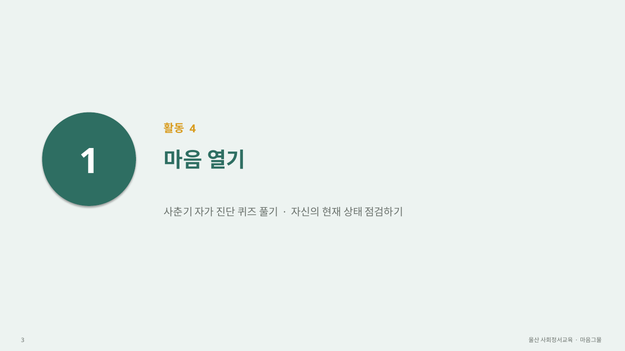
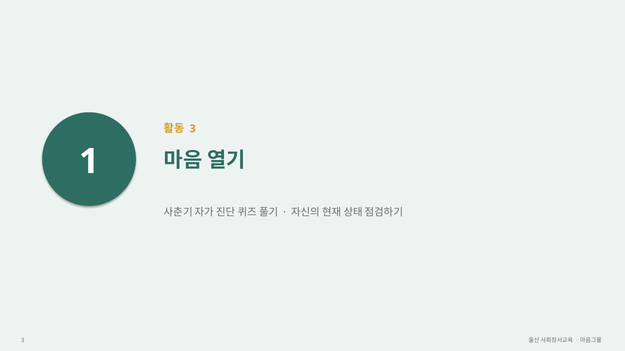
4: 4 -> 3 (193, 129)
